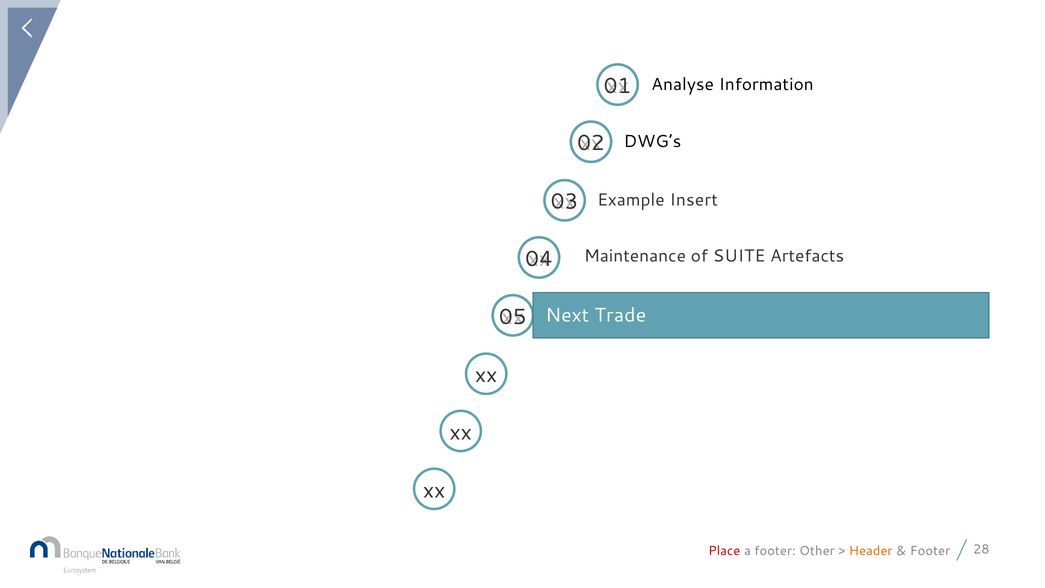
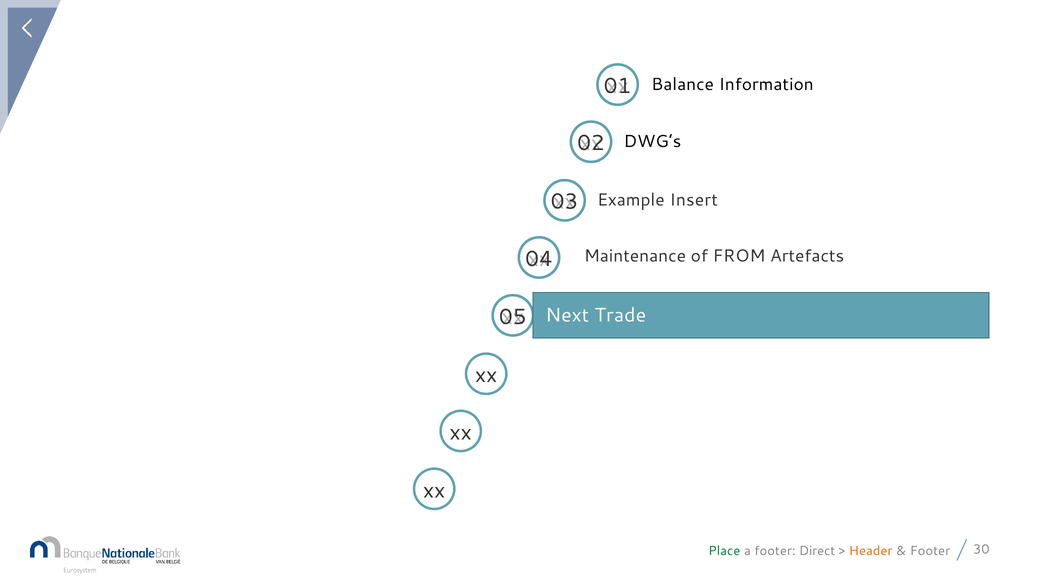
Analyse: Analyse -> Balance (683, 84)
SUITE: SUITE -> FROM (739, 256)
Place colour: red -> green (724, 551)
Other: Other -> Direct (817, 551)
28: 28 -> 30 (981, 549)
